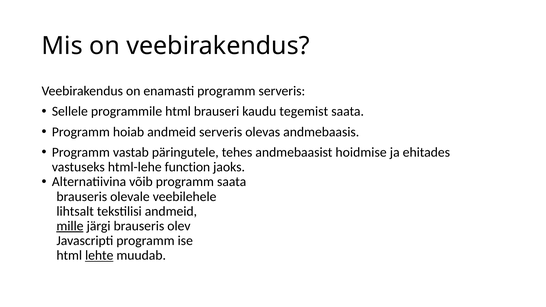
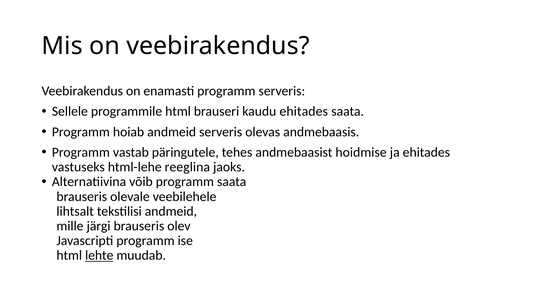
kaudu tegemist: tegemist -> ehitades (304, 112)
function: function -> reeglina (187, 167)
mille underline: present -> none (70, 226)
